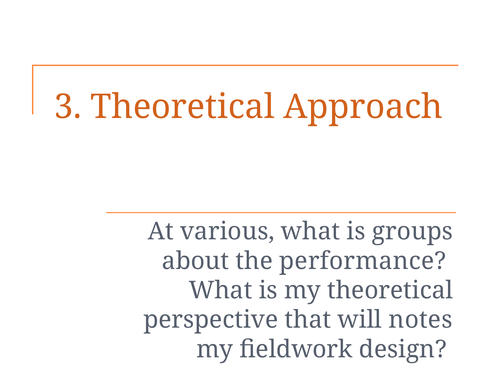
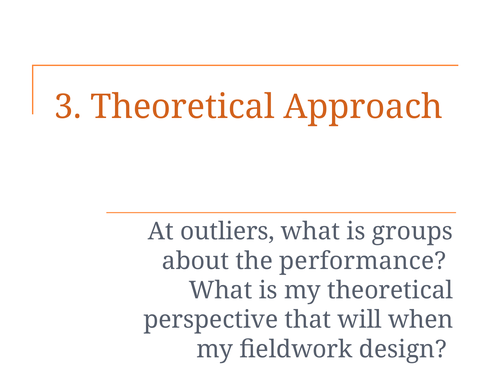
various: various -> outliers (227, 232)
notes: notes -> when (421, 320)
